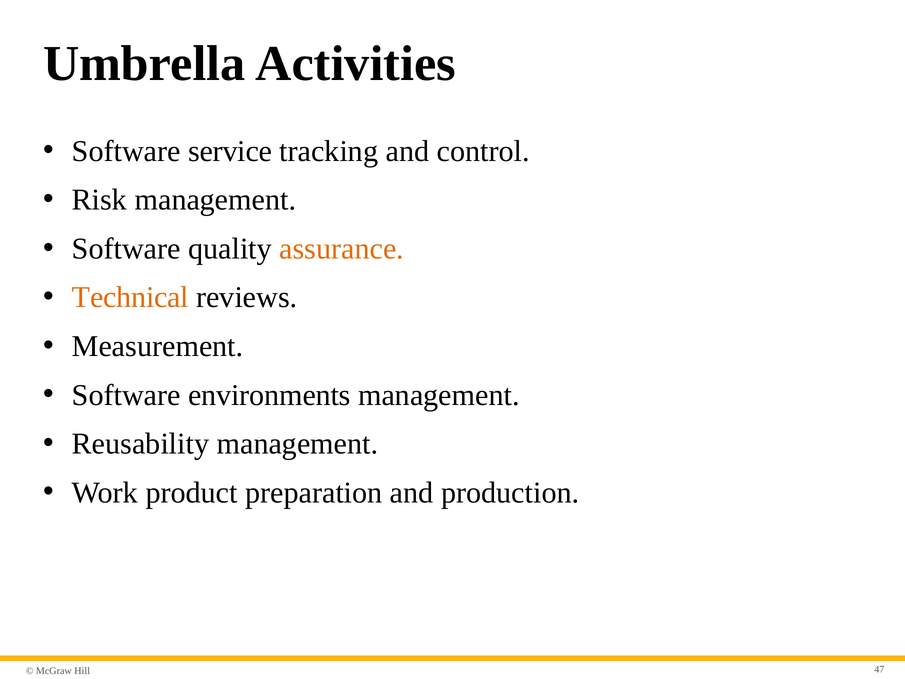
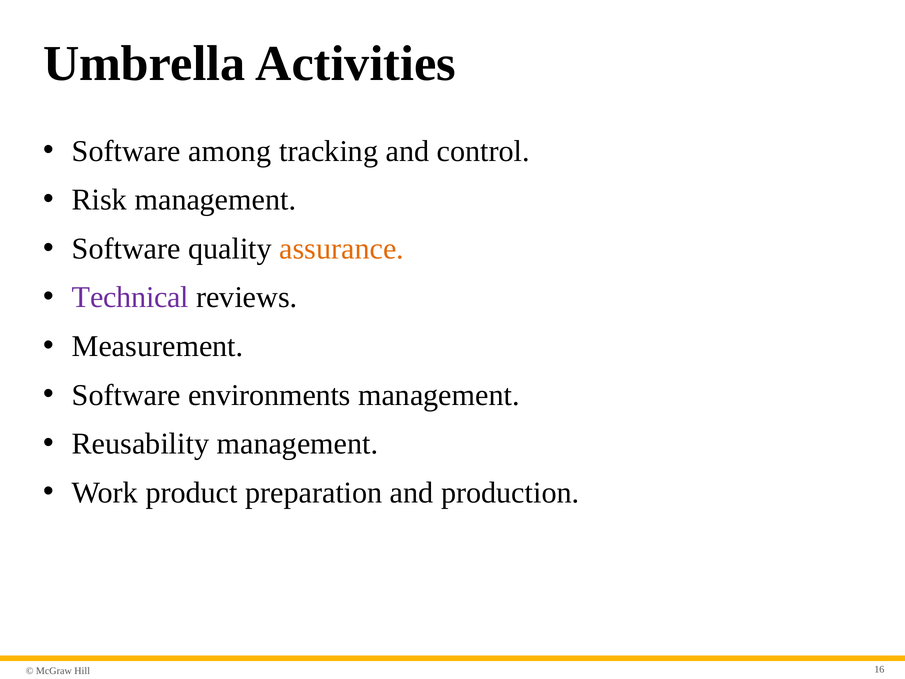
service: service -> among (230, 151)
Technical colour: orange -> purple (130, 297)
47: 47 -> 16 (879, 669)
